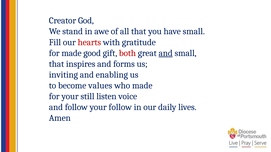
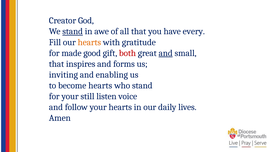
stand underline: none -> present (73, 32)
have small: small -> every (194, 32)
hearts colour: red -> orange (89, 42)
become values: values -> hearts (100, 86)
who made: made -> stand (142, 86)
your follow: follow -> hearts (120, 107)
